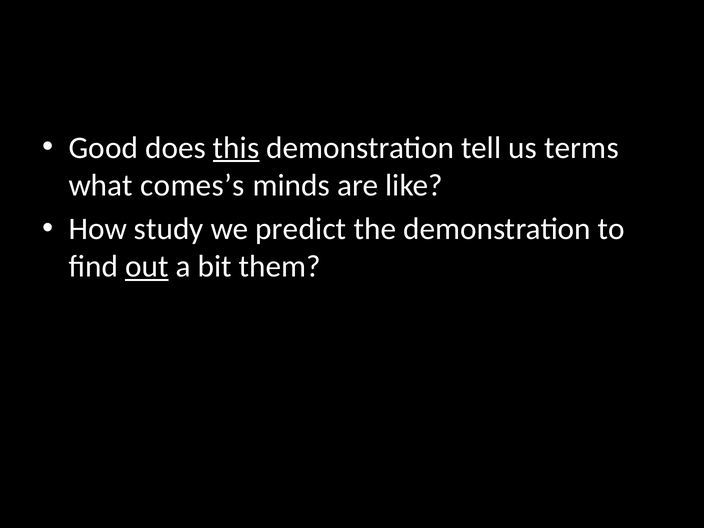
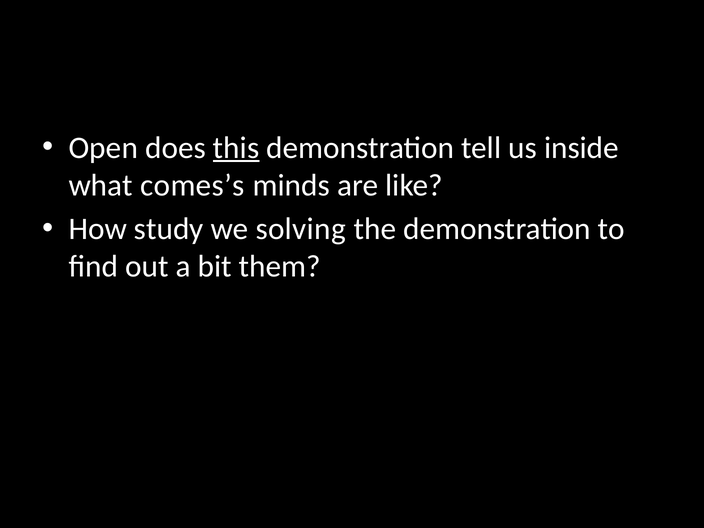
Good: Good -> Open (103, 148)
terms: terms -> inside (582, 148)
predict: predict -> solving (301, 229)
out underline: present -> none (147, 267)
